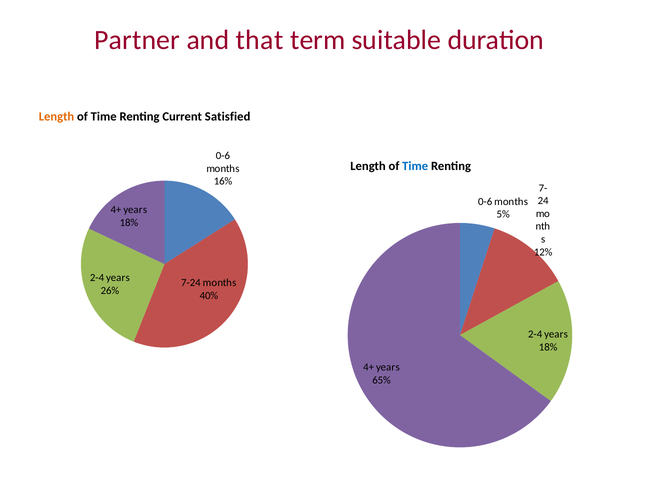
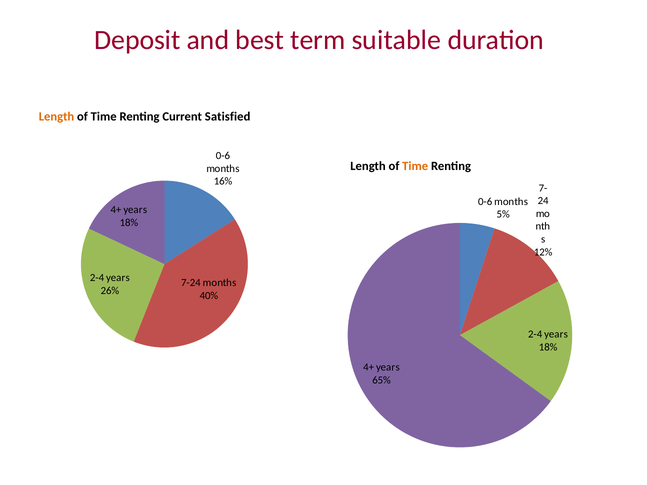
Partner: Partner -> Deposit (137, 40)
that: that -> best (260, 40)
Time colour: blue -> orange (415, 166)
